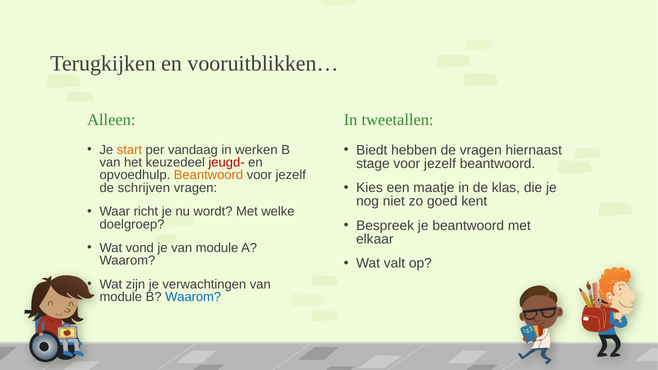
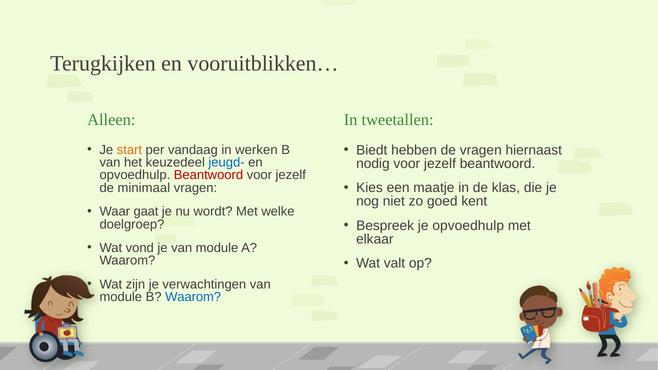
jeugd- colour: red -> blue (227, 163)
stage: stage -> nodig (373, 164)
Beantwoord colour: orange -> red (208, 175)
schrijven: schrijven -> minimaal (144, 188)
richt: richt -> gaat (146, 212)
je beantwoord: beantwoord -> opvoedhulp (468, 226)
